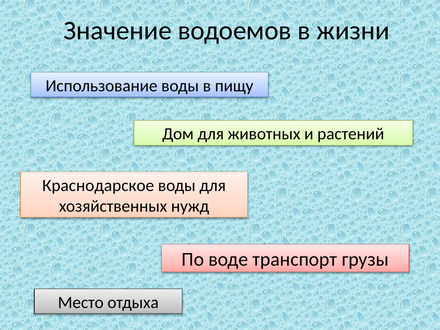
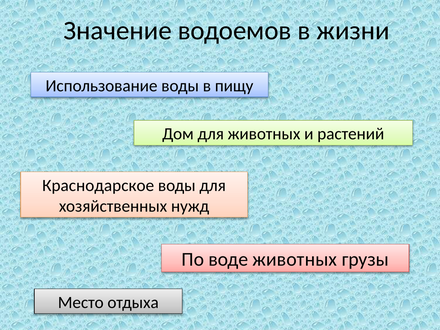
воде транспорт: транспорт -> животных (295, 259)
